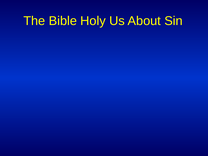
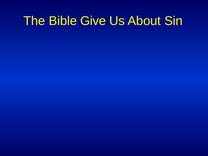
Holy: Holy -> Give (93, 21)
